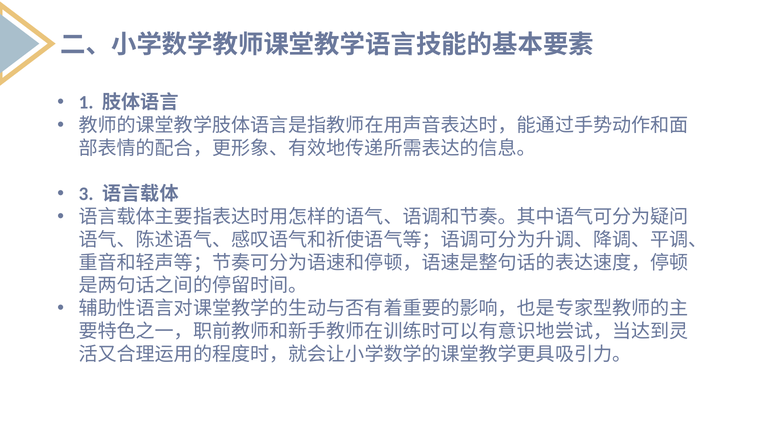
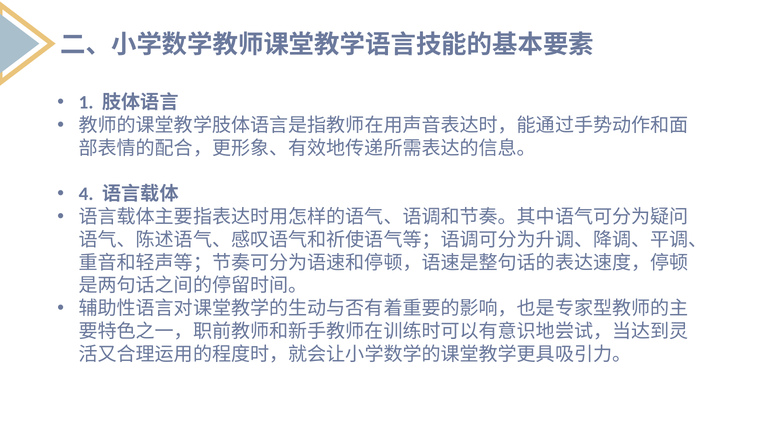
3: 3 -> 4 (86, 194)
